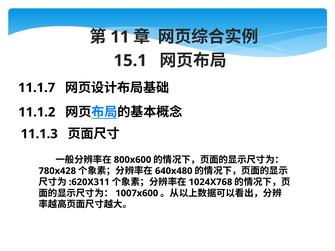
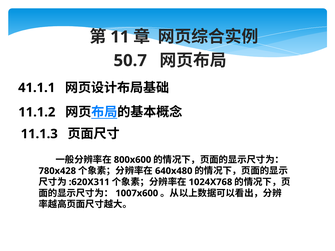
15.1: 15.1 -> 50.7 (130, 61)
11.1.7: 11.1.7 -> 41.1.1 (37, 88)
